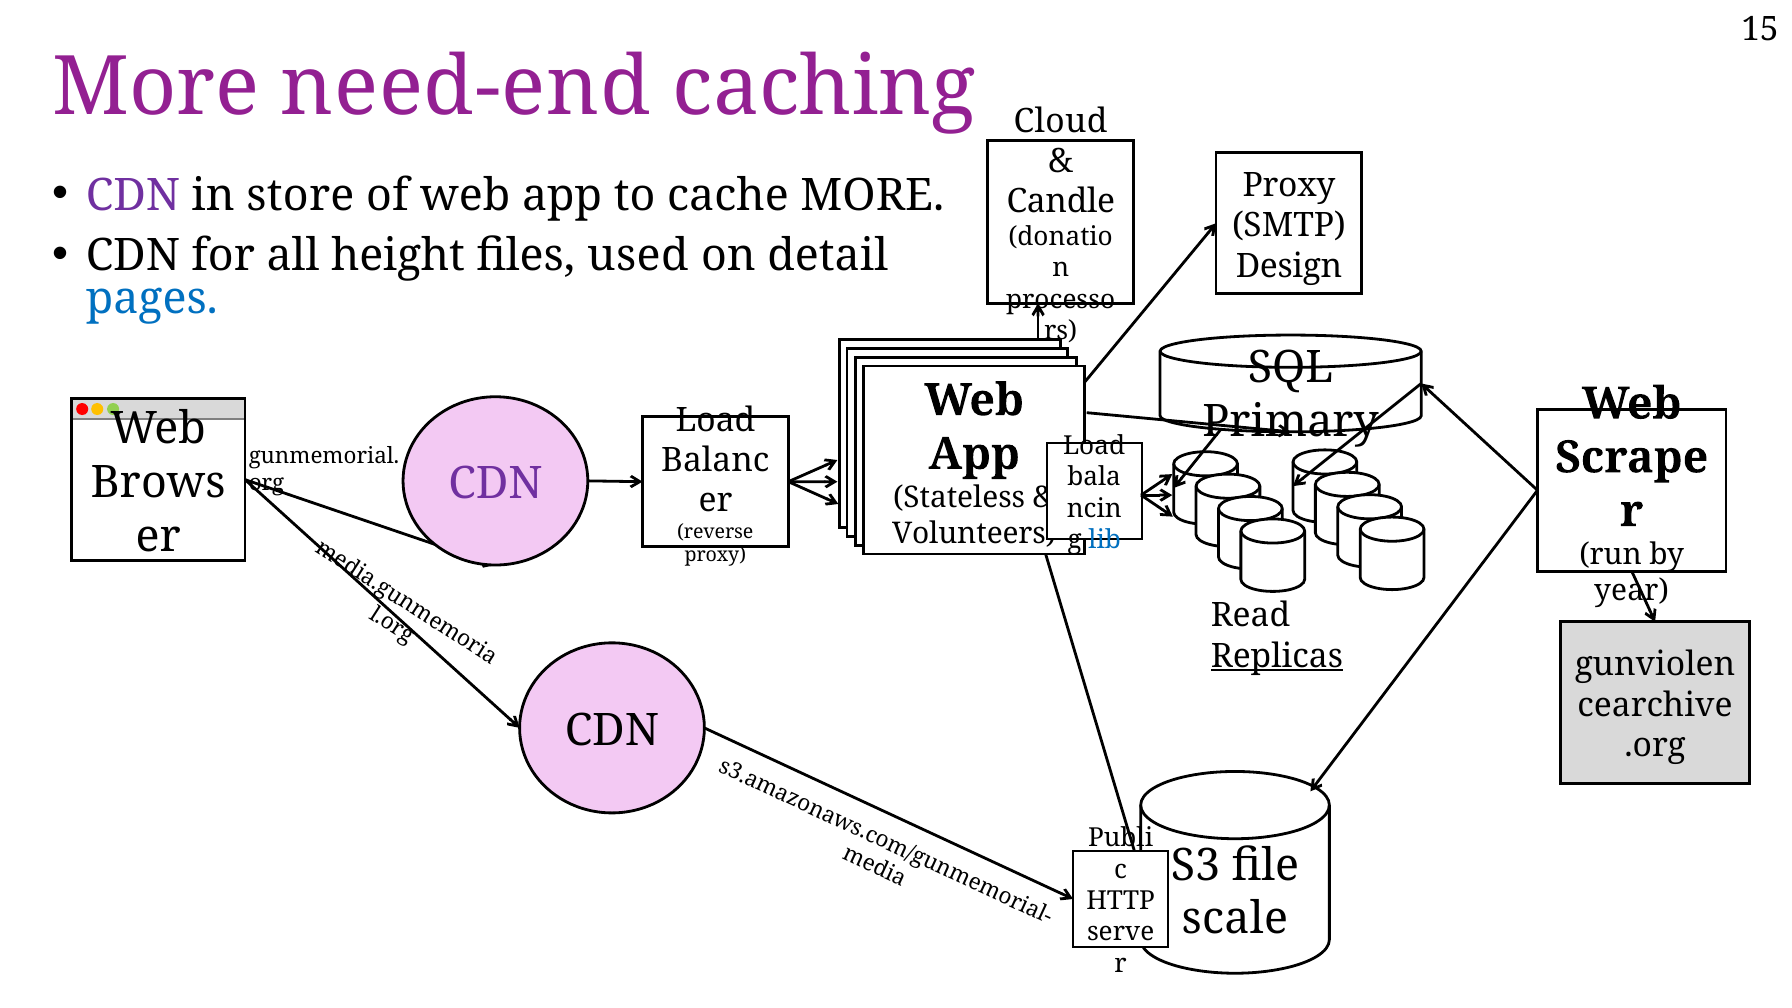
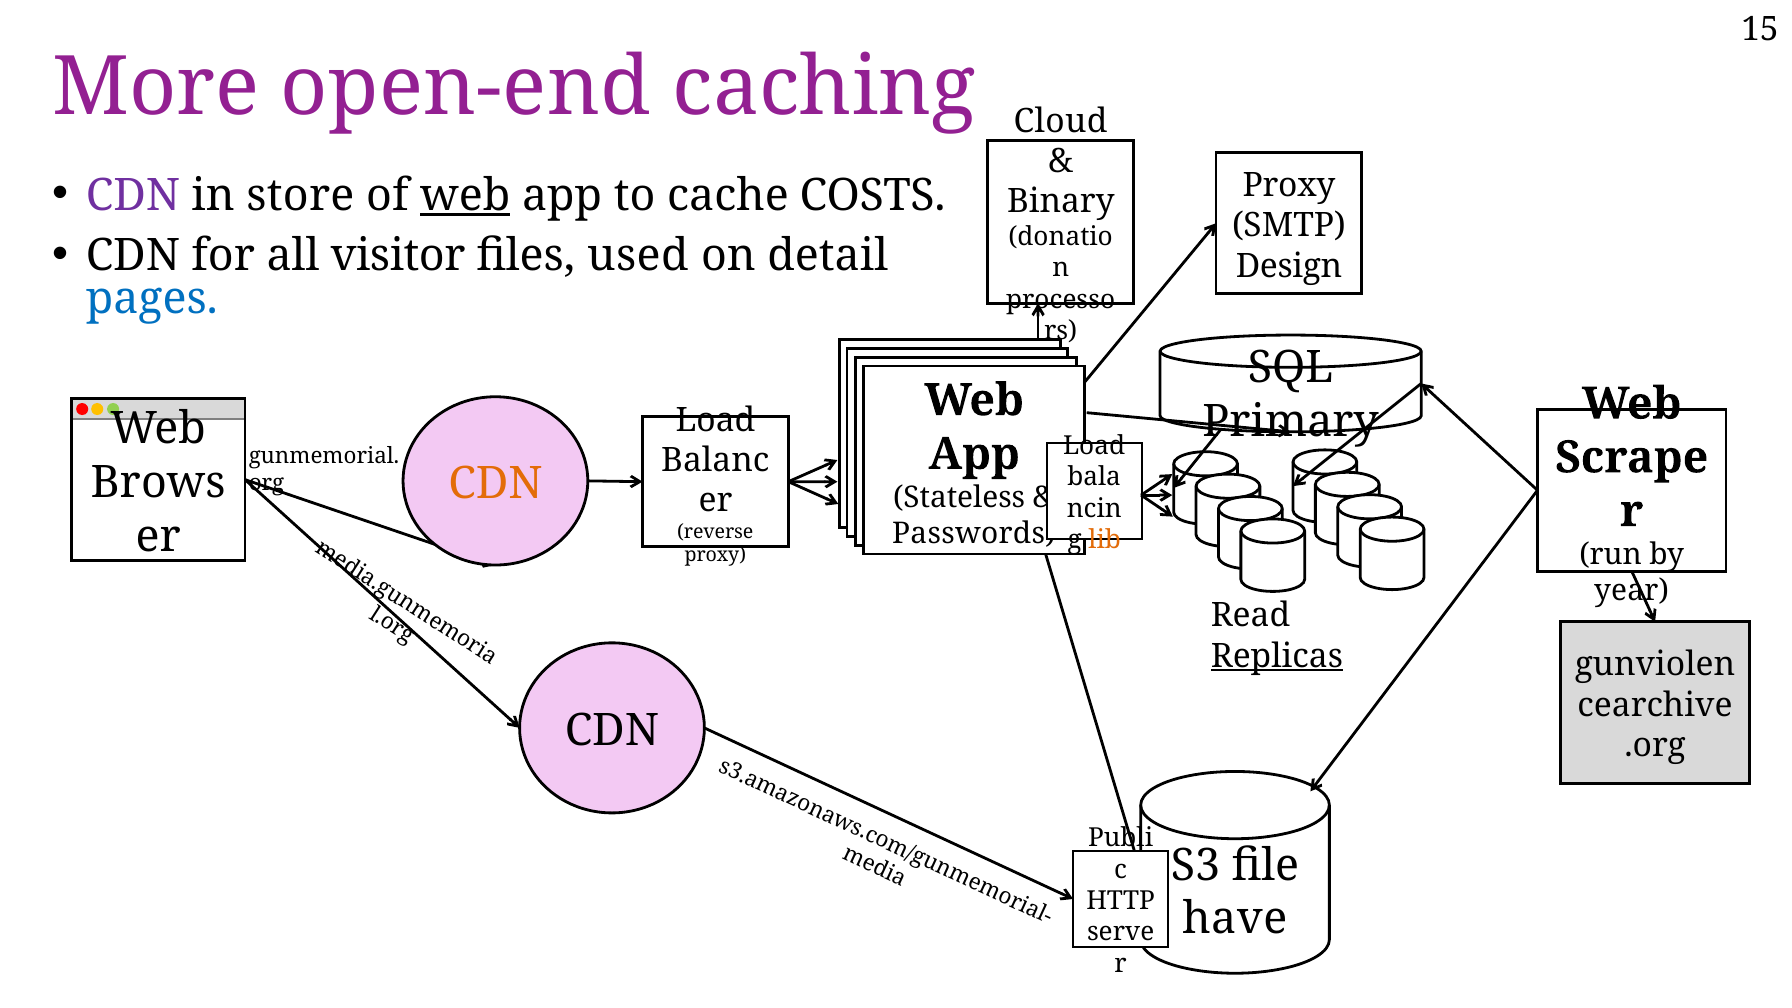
need-end: need-end -> open-end (466, 87)
web underline: none -> present (465, 195)
cache MORE: MORE -> COSTS (873, 195)
Candle: Candle -> Binary (1061, 202)
height: height -> visitor (398, 256)
CDN colour: purple -> orange (495, 484)
Volunteers: Volunteers -> Passwords (974, 534)
lib colour: blue -> orange (1105, 540)
scale: scale -> have (1235, 919)
